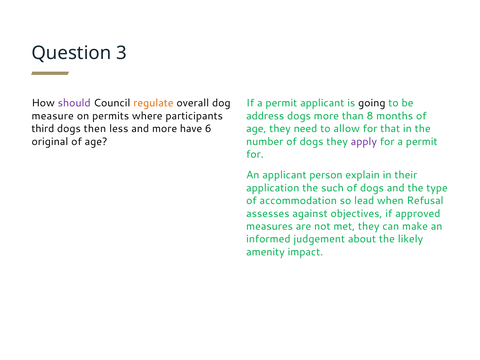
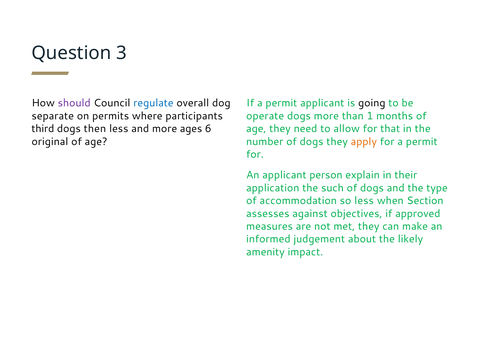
regulate colour: orange -> blue (153, 103)
measure: measure -> separate (53, 116)
address: address -> operate (265, 116)
8: 8 -> 1 (370, 116)
have: have -> ages (191, 129)
apply colour: purple -> orange (364, 142)
so lead: lead -> less (364, 201)
Refusal: Refusal -> Section (425, 201)
